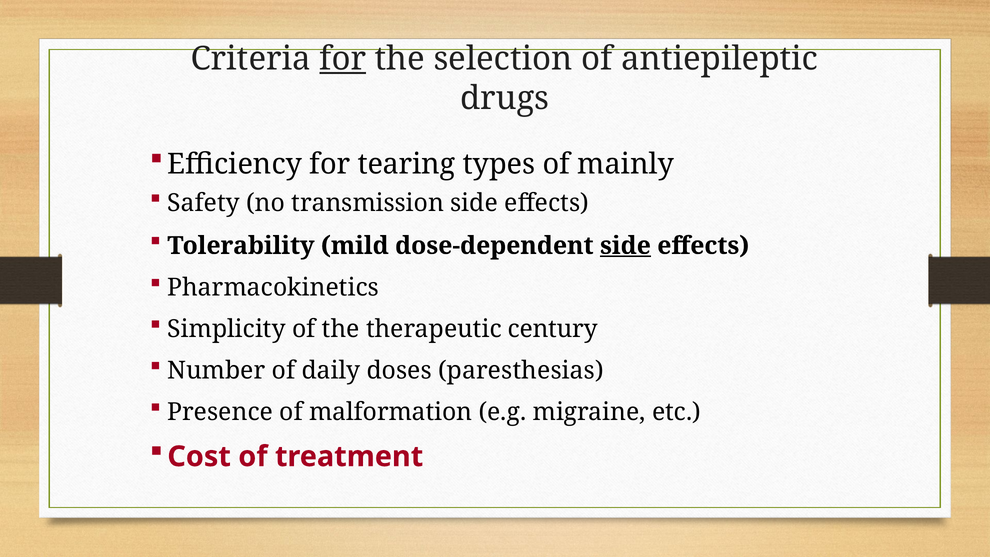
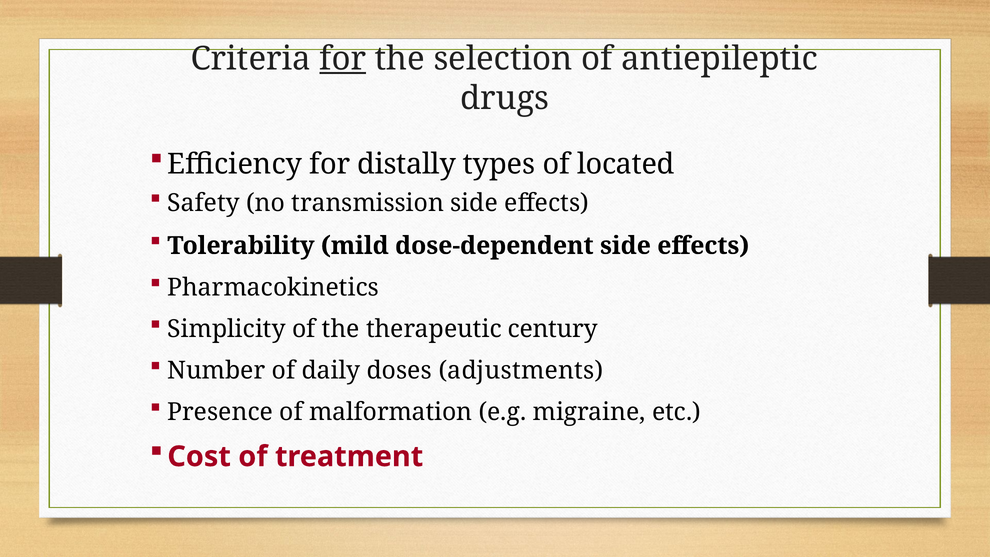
tearing: tearing -> distally (407, 164)
mainly: mainly -> located (626, 164)
side underline: present -> none (625, 246)
paresthesias: paresthesias -> adjustments (521, 371)
